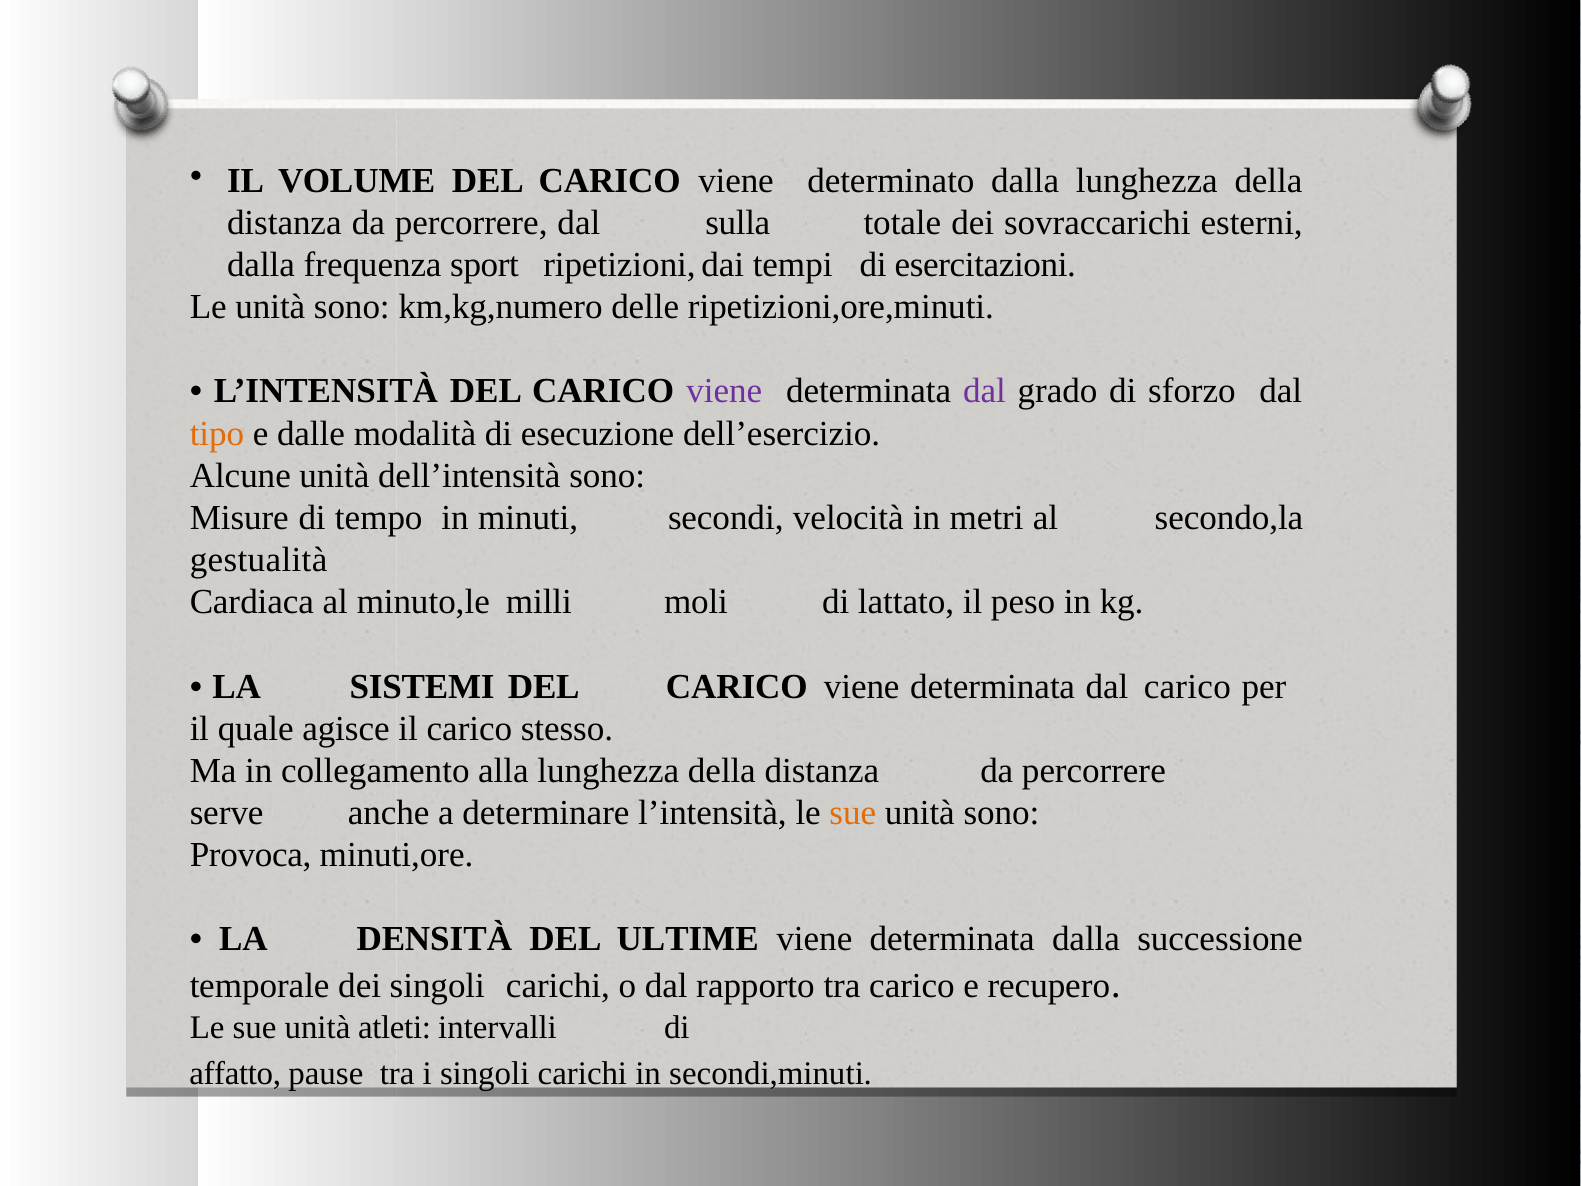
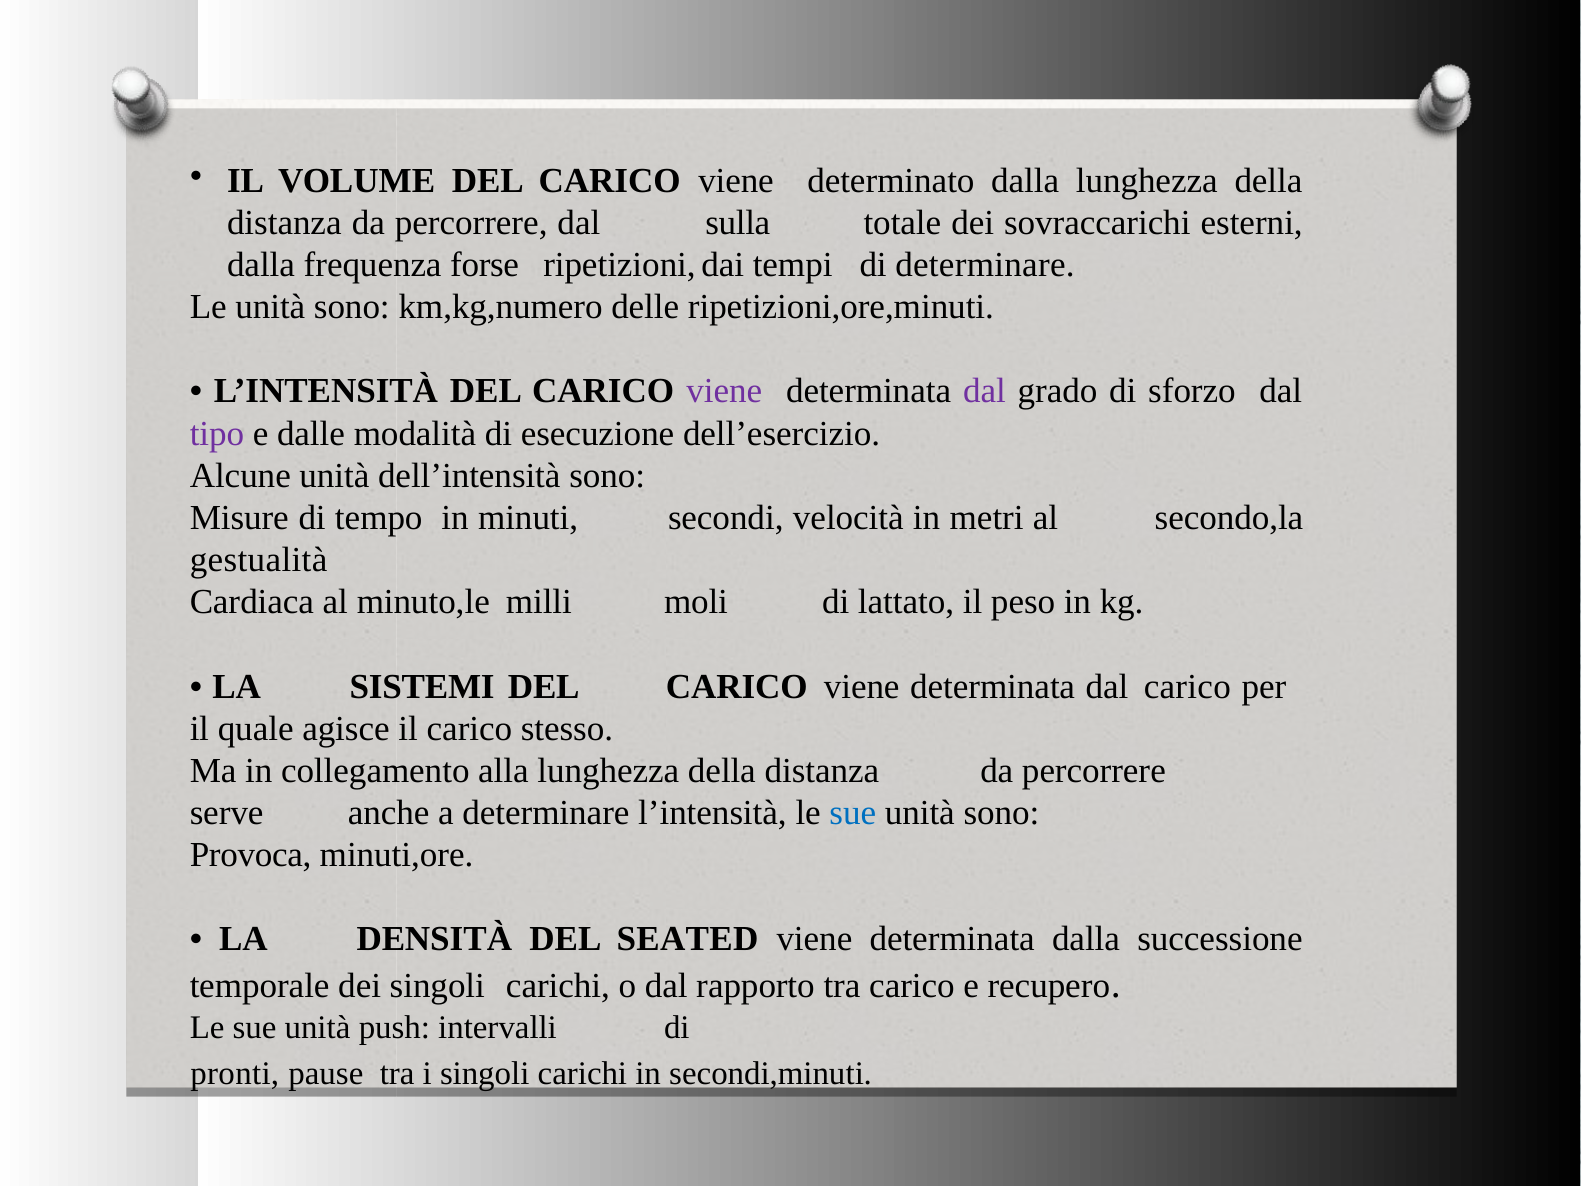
sport: sport -> forse (485, 265)
di esercitazioni: esercitazioni -> determinare (985, 265)
tipo colour: orange -> purple (217, 433)
sue colour: orange -> blue (853, 813)
ULTIME: ULTIME -> SEATED (688, 939)
atleti: atleti -> push (394, 1027)
affatto: affatto -> pronti (235, 1073)
